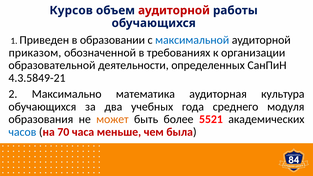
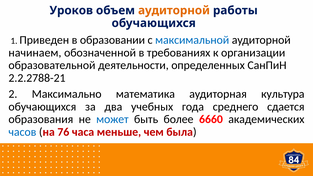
Курсов: Курсов -> Уроков (71, 10)
аудиторной colour: red -> orange (174, 10)
приказом: приказом -> начинаем (35, 53)
4.3.5849-21: 4.3.5849-21 -> 2.2.2788-21 (37, 78)
модуля: модуля -> сдается (286, 107)
может colour: orange -> blue (112, 119)
5521: 5521 -> 6660 (211, 119)
70: 70 -> 76 (63, 132)
